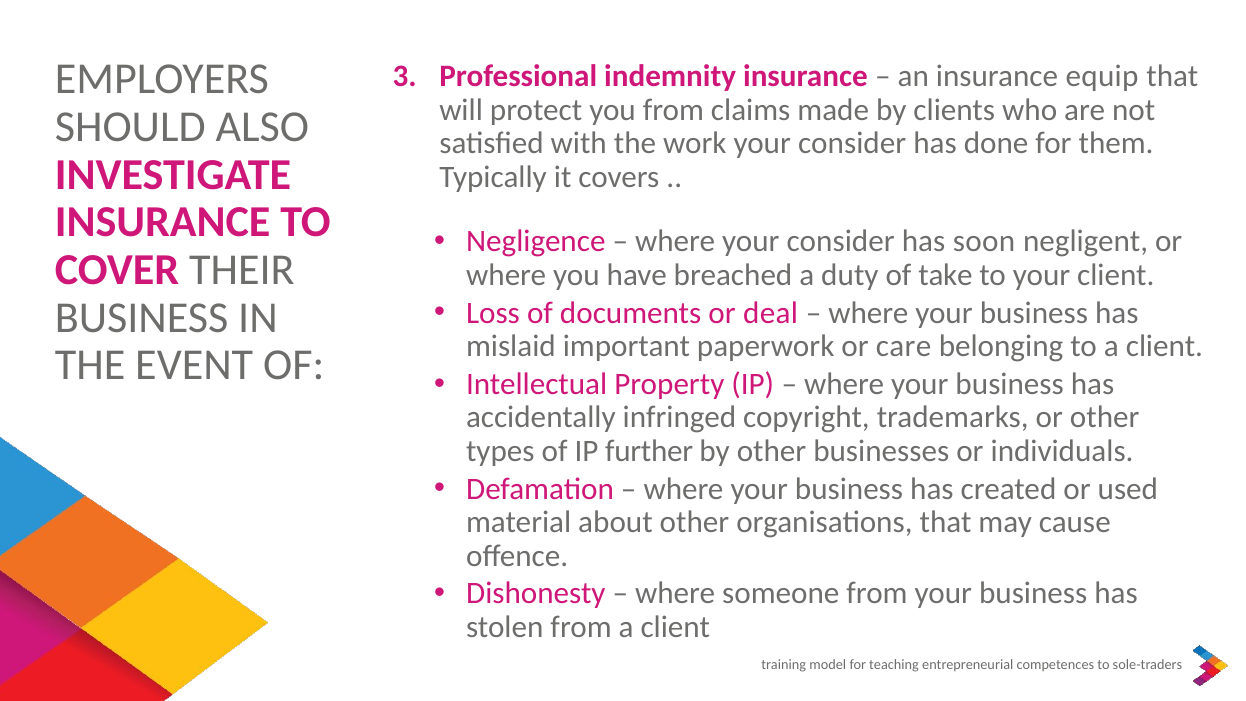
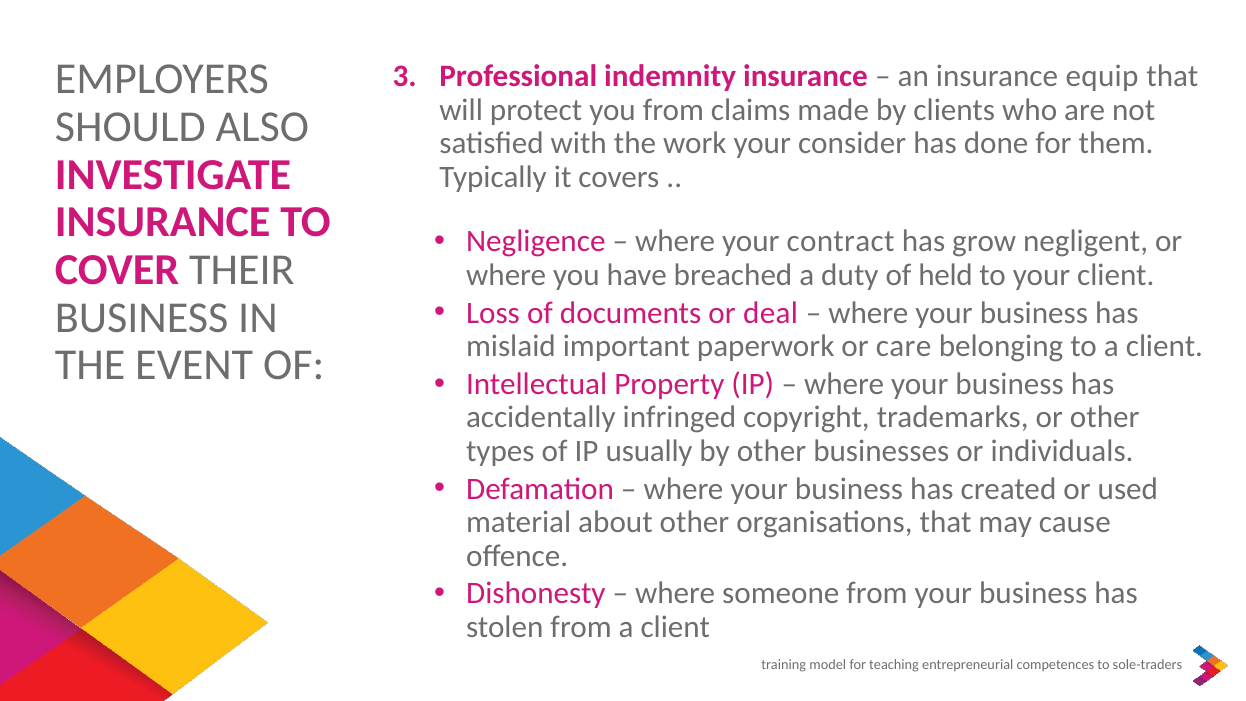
where your consider: consider -> contract (841, 242)
soon: soon -> grow (984, 242)
take: take -> held (945, 275)
further: further -> usually (649, 451)
